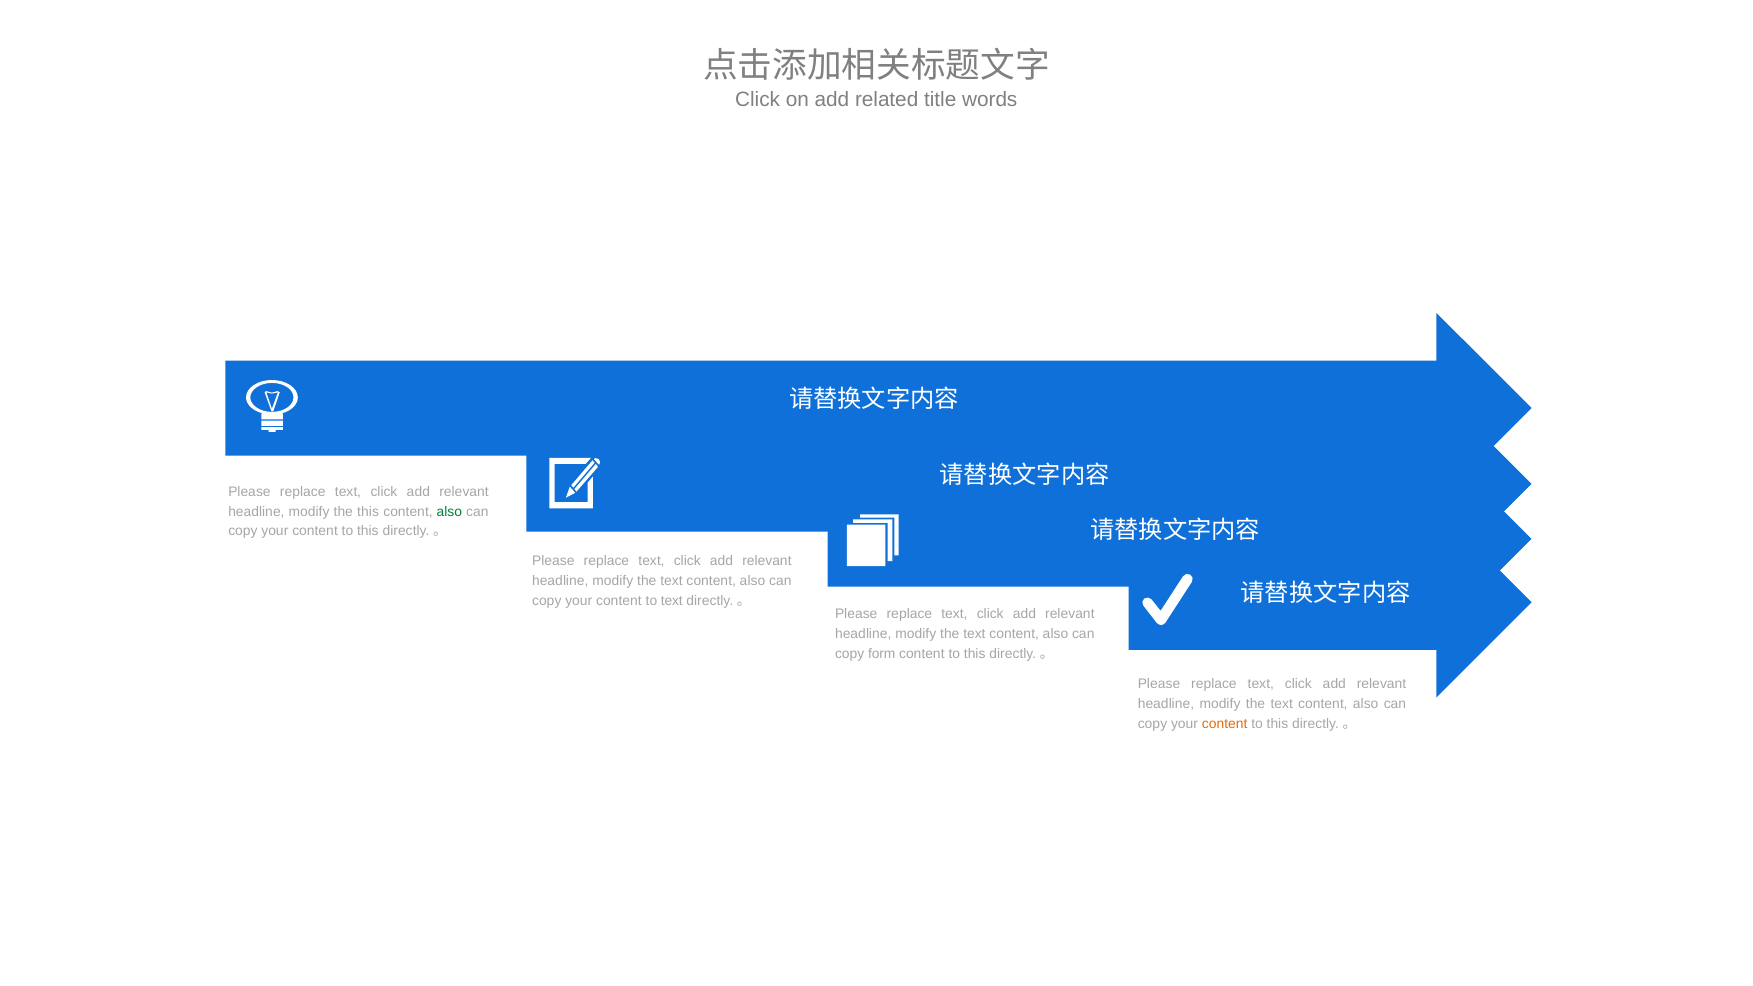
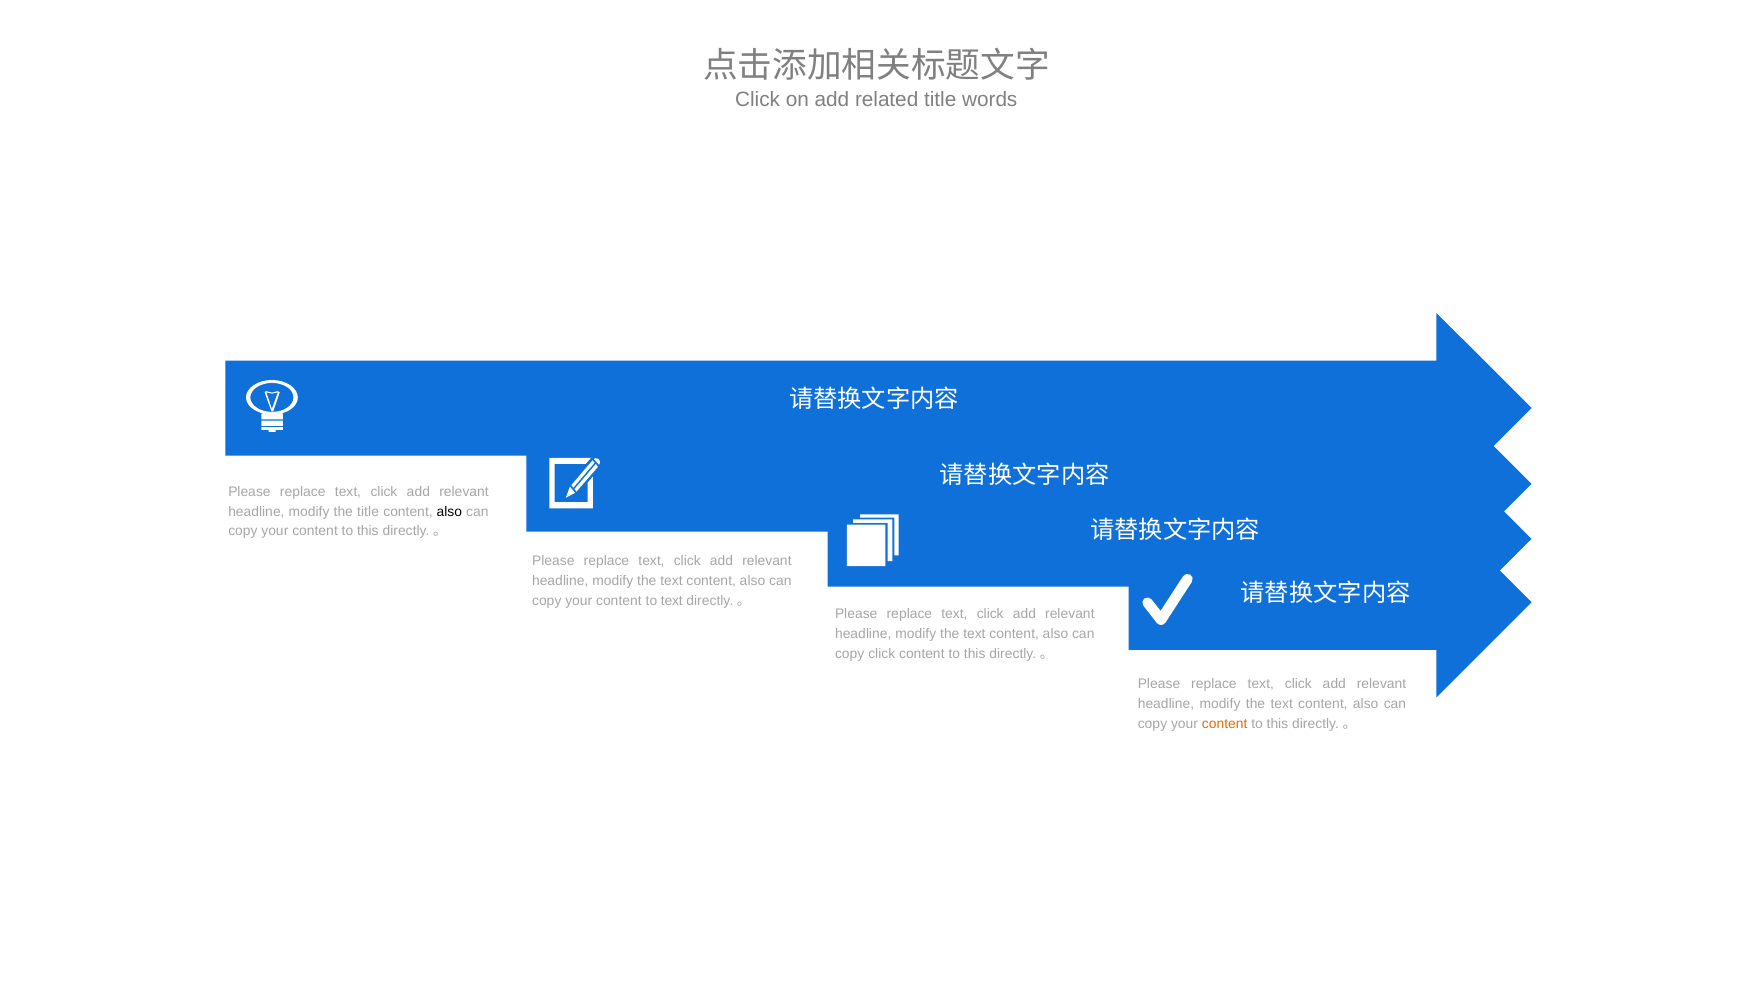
the this: this -> title (368, 511)
also colour: green -> black (449, 511)
copy form: form -> click (882, 654)
